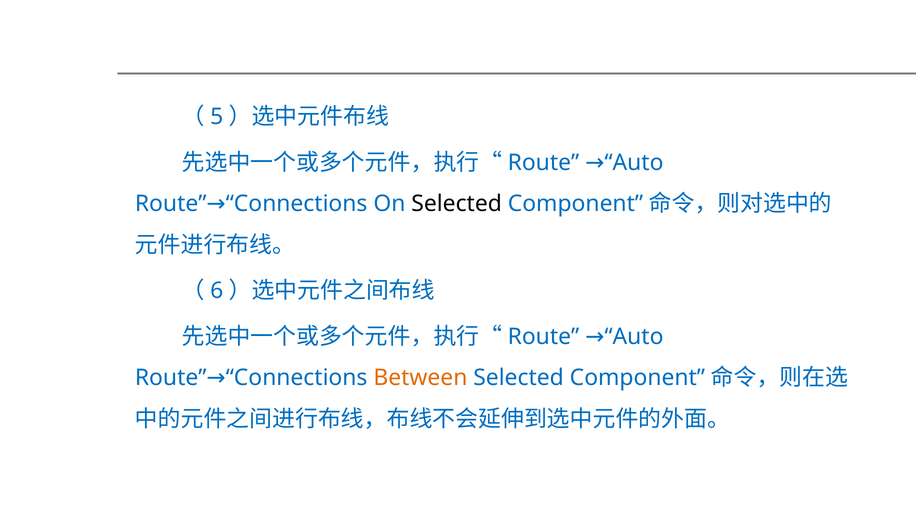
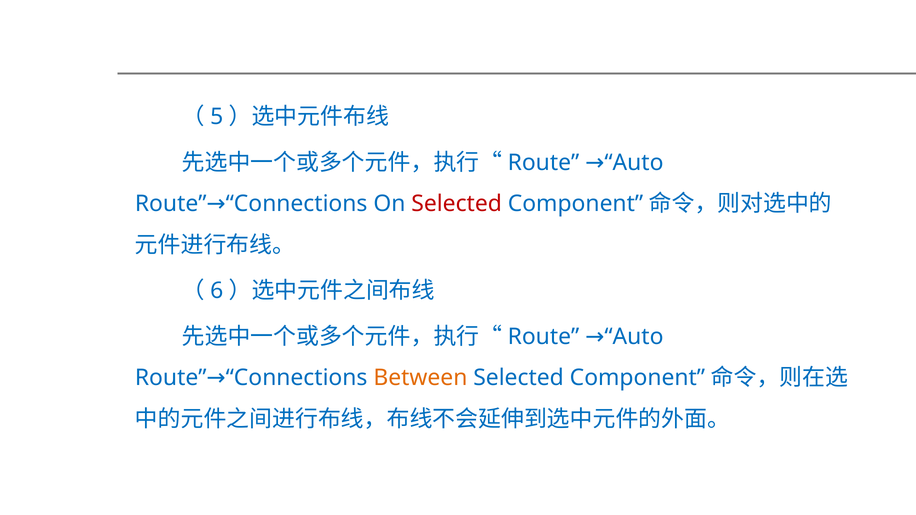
Selected colour: black -> red (457, 204)
